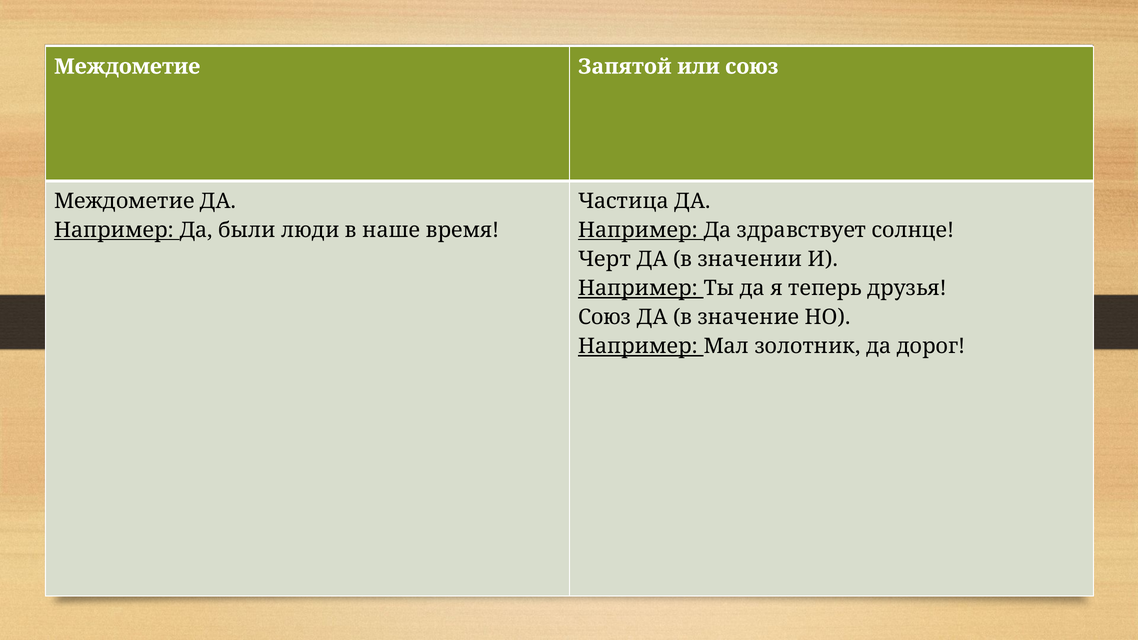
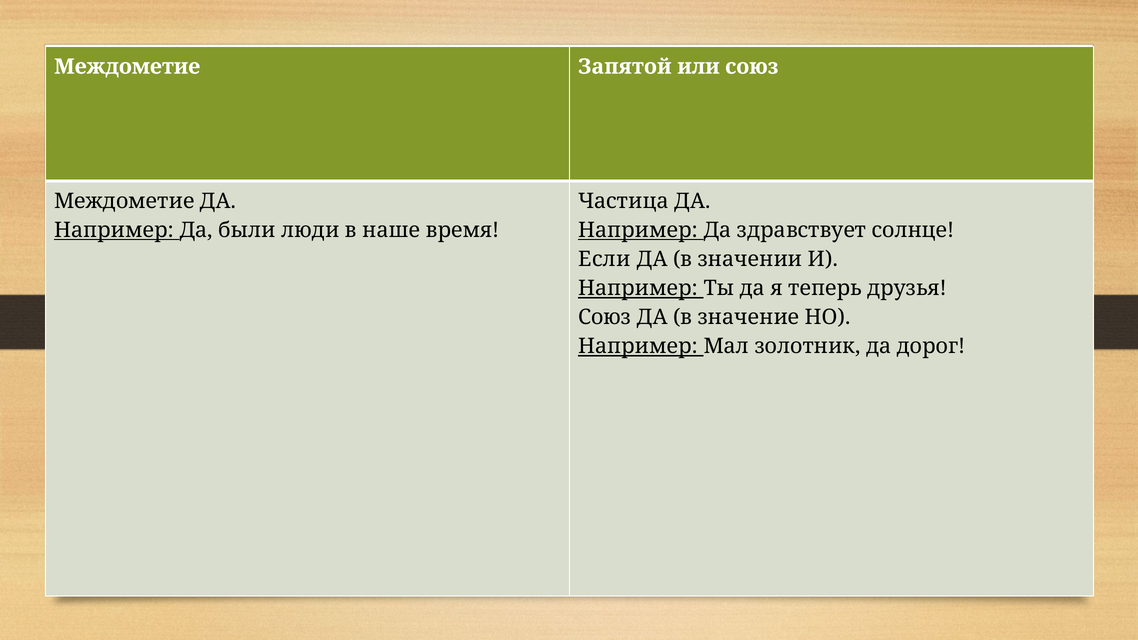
Черт: Черт -> Если (605, 259)
